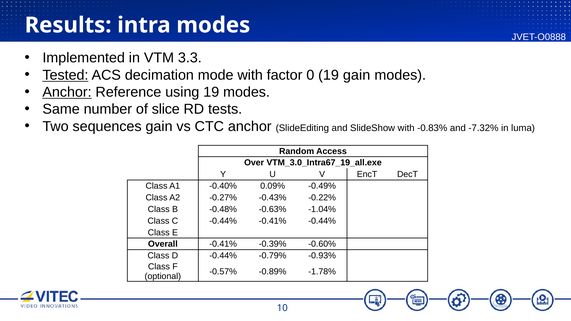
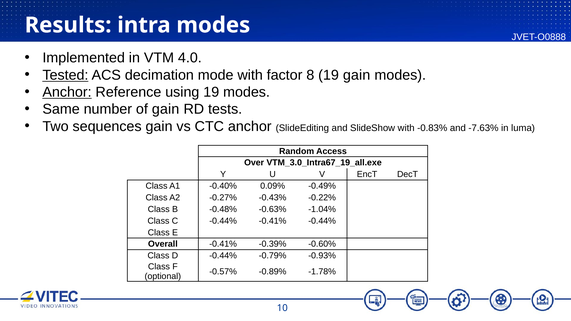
3.3: 3.3 -> 4.0 (190, 58)
0: 0 -> 8 (310, 75)
of slice: slice -> gain (166, 109)
-7.32%: -7.32% -> -7.63% (483, 128)
